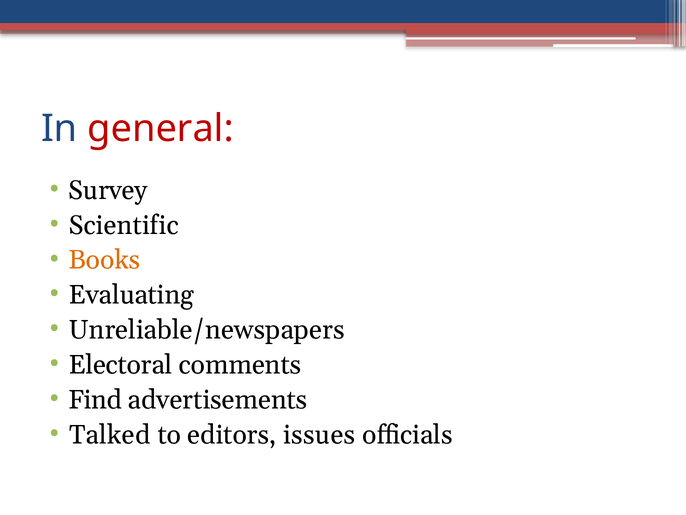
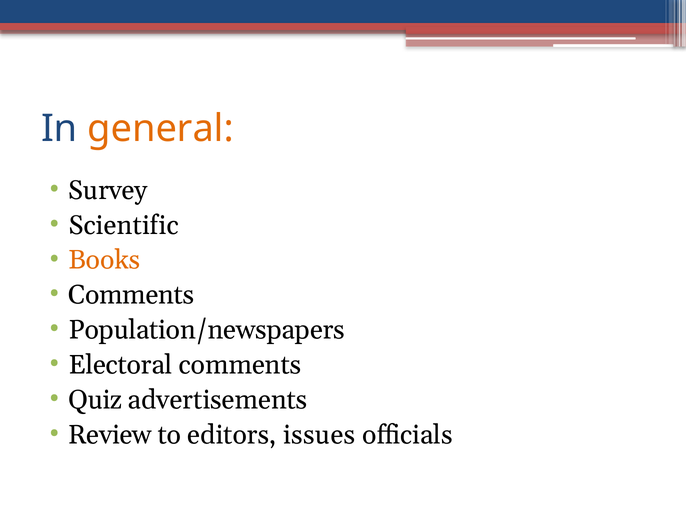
general colour: red -> orange (161, 128)
Evaluating: Evaluating -> Comments (131, 295)
Unreliable/newspapers: Unreliable/newspapers -> Population/newspapers (207, 330)
Find: Find -> Quiz (95, 399)
Talked: Talked -> Review (110, 434)
